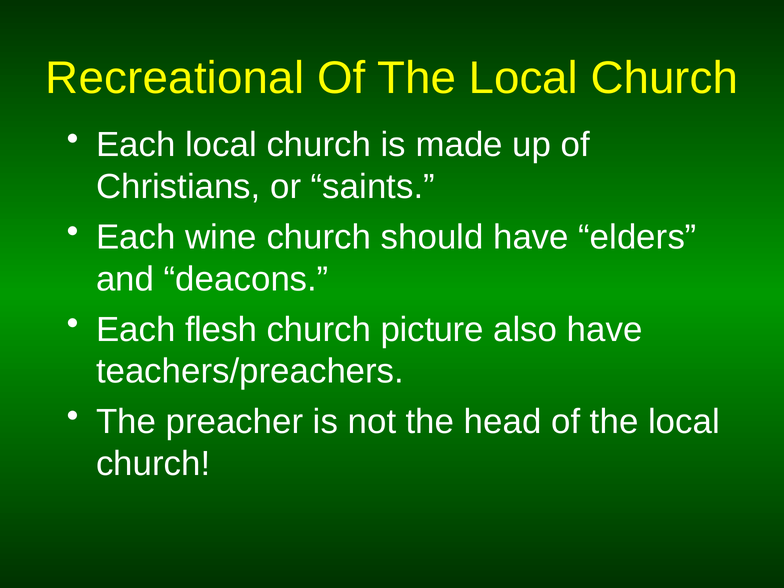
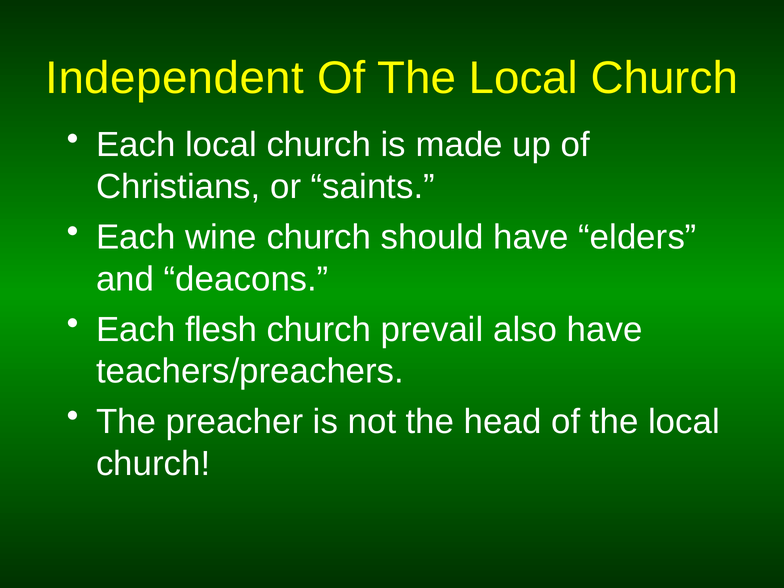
Recreational: Recreational -> Independent (175, 78)
picture: picture -> prevail (432, 330)
